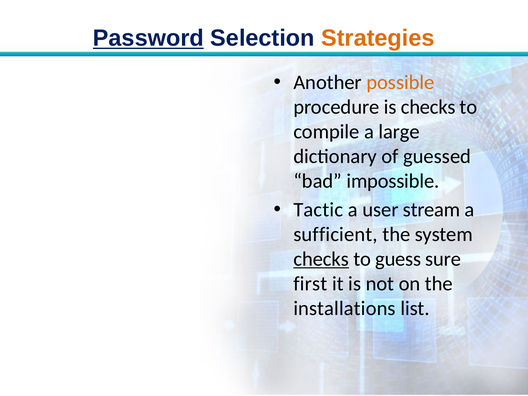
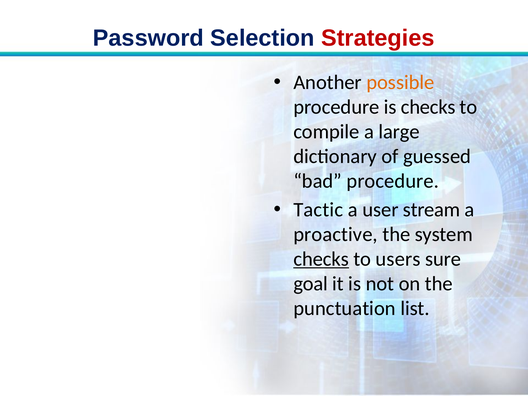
Password underline: present -> none (148, 38)
Strategies colour: orange -> red (378, 38)
bad impossible: impossible -> procedure (393, 181)
sufficient: sufficient -> proactive (336, 234)
guess: guess -> users (398, 259)
first: first -> goal (311, 284)
installations: installations -> punctuation (345, 308)
